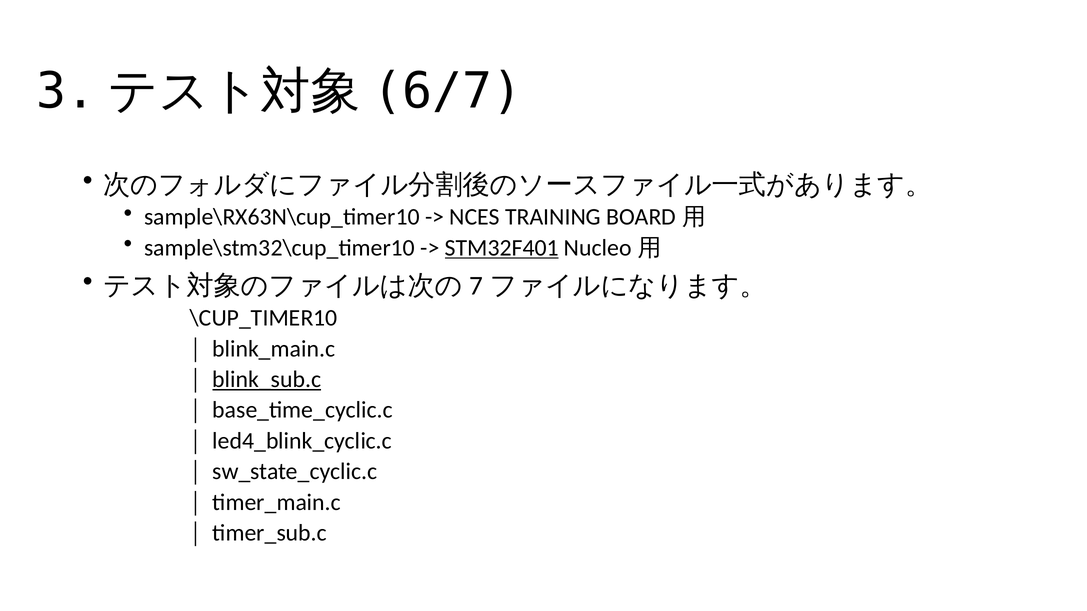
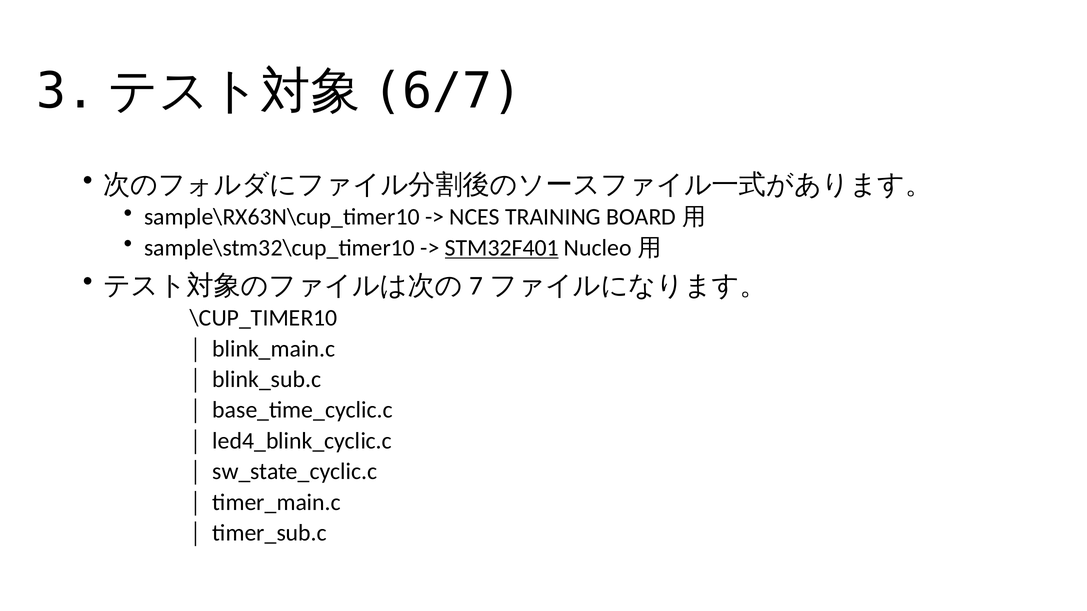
blink_sub.c underline: present -> none (267, 380)
